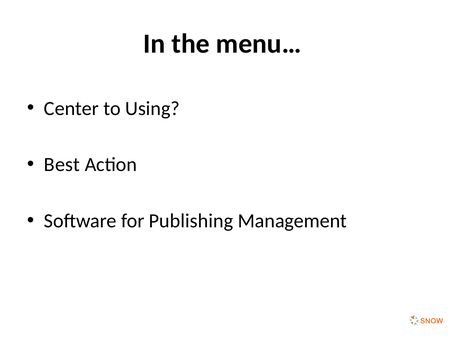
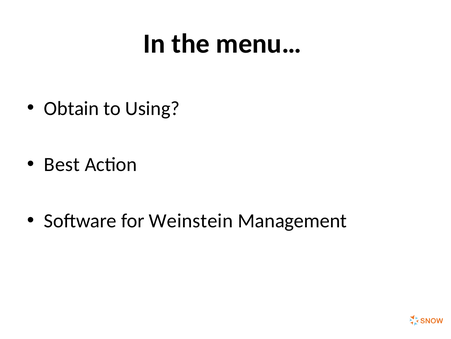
Center: Center -> Obtain (72, 108)
Publishing: Publishing -> Weinstein (191, 220)
